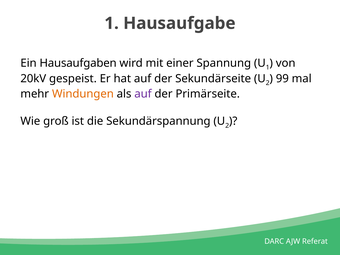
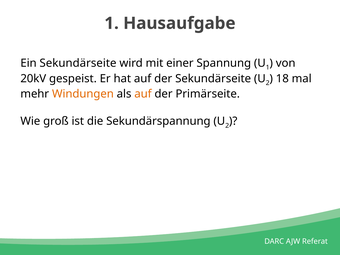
Ein Hausaufgaben: Hausaufgaben -> Sekundärseite (78, 63)
99: 99 -> 18 (282, 79)
auf colour: purple -> orange (143, 94)
